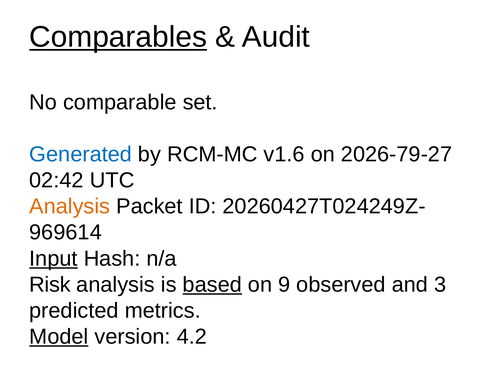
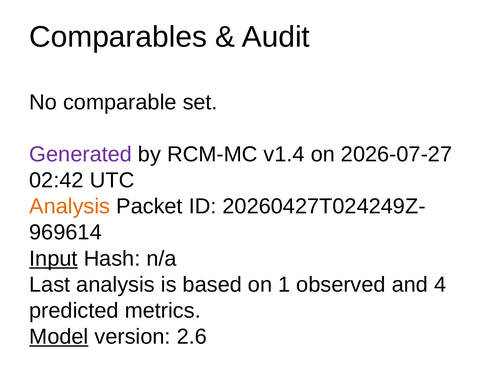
Comparables underline: present -> none (118, 37)
Generated colour: blue -> purple (81, 155)
v1.6: v1.6 -> v1.4 (284, 155)
2026-79-27: 2026-79-27 -> 2026-07-27 (397, 155)
Risk: Risk -> Last (50, 285)
based underline: present -> none (212, 285)
9: 9 -> 1 (284, 285)
3: 3 -> 4 (440, 285)
4.2: 4.2 -> 2.6 (192, 337)
